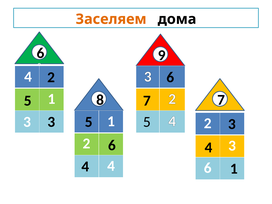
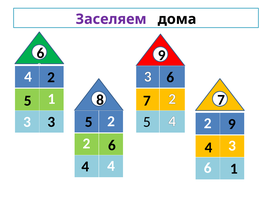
Заселяем colour: orange -> purple (111, 19)
4 3: 3 -> 9 (232, 124)
1: 1 -> 2 (111, 121)
